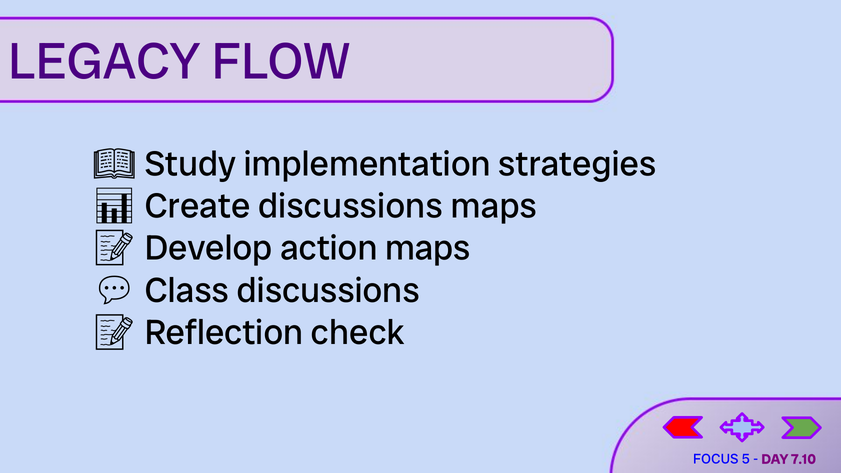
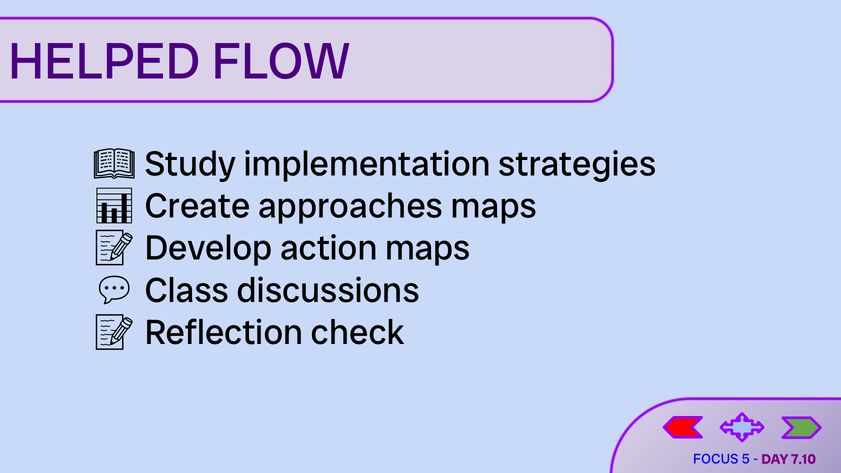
LEGACY: LEGACY -> HELPED (104, 62)
Create discussions: discussions -> approaches (351, 206)
